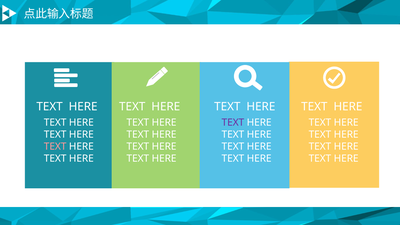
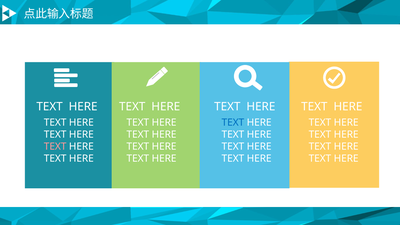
TEXT colour: purple -> blue (233, 123)
